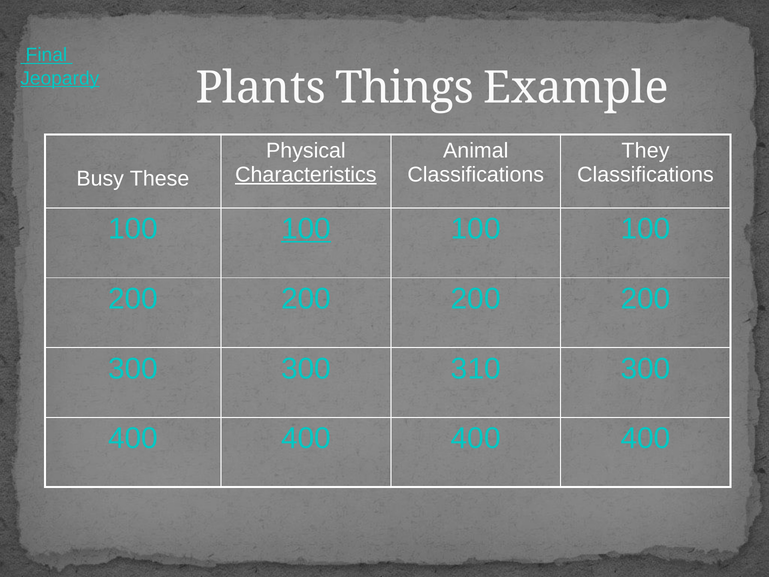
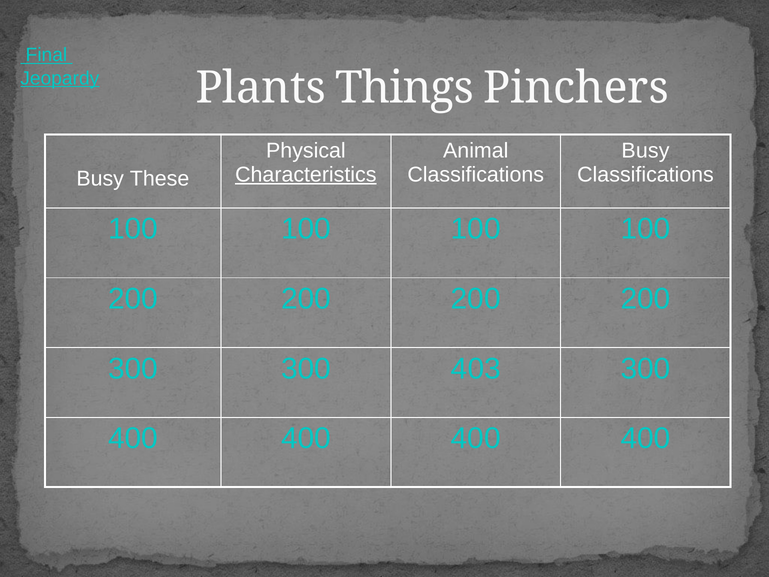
Example: Example -> Pinchers (576, 88)
They: They -> Busy (645, 151)
100 underline: present -> none (306, 229)
310: 310 -> 403 (476, 368)
